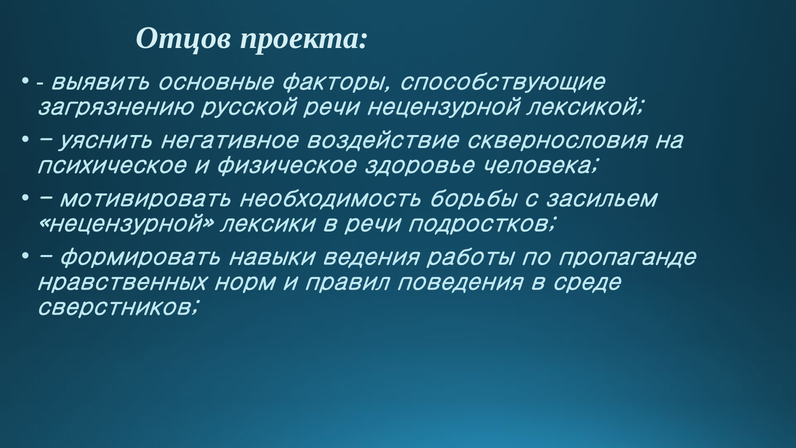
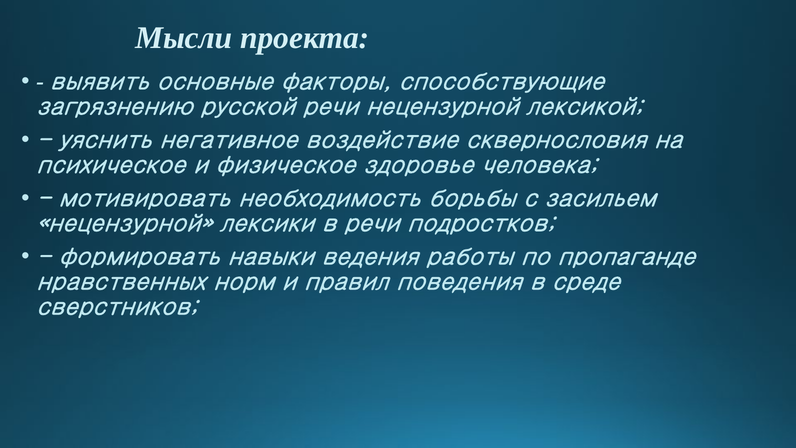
Отцов: Отцов -> Мысли (184, 38)
